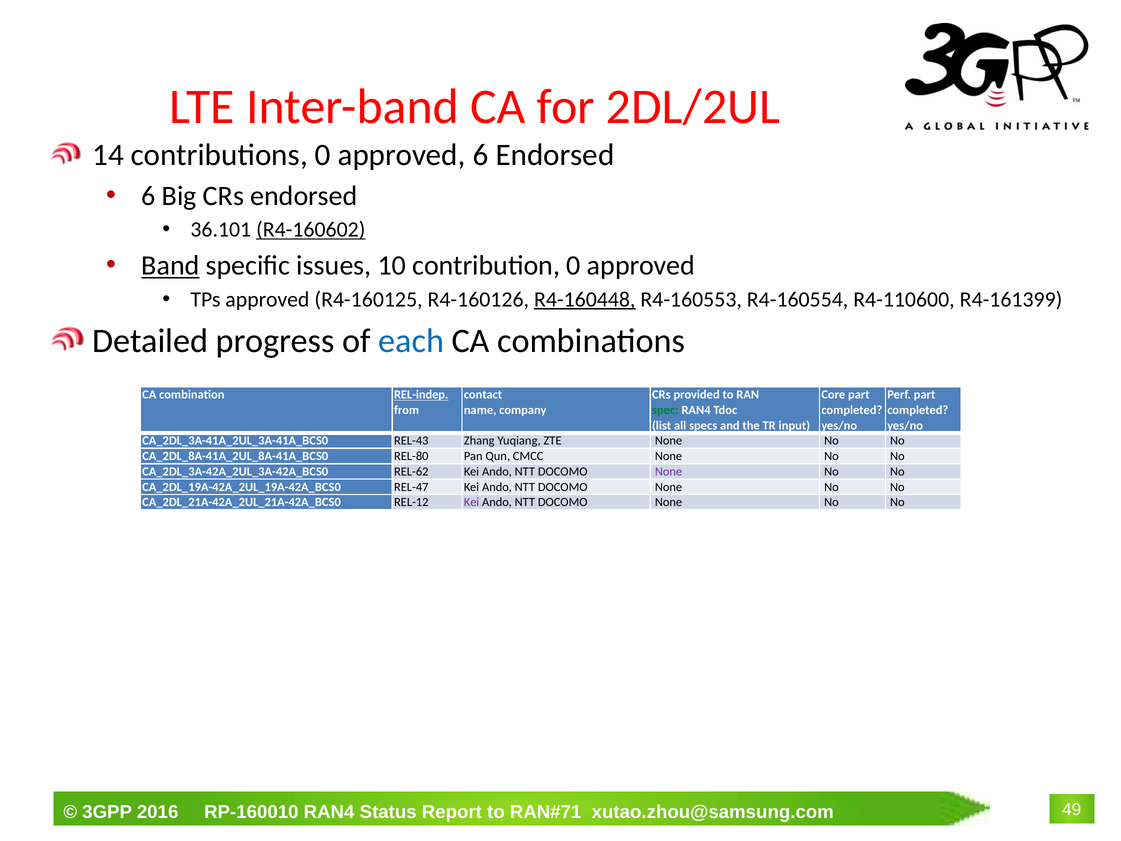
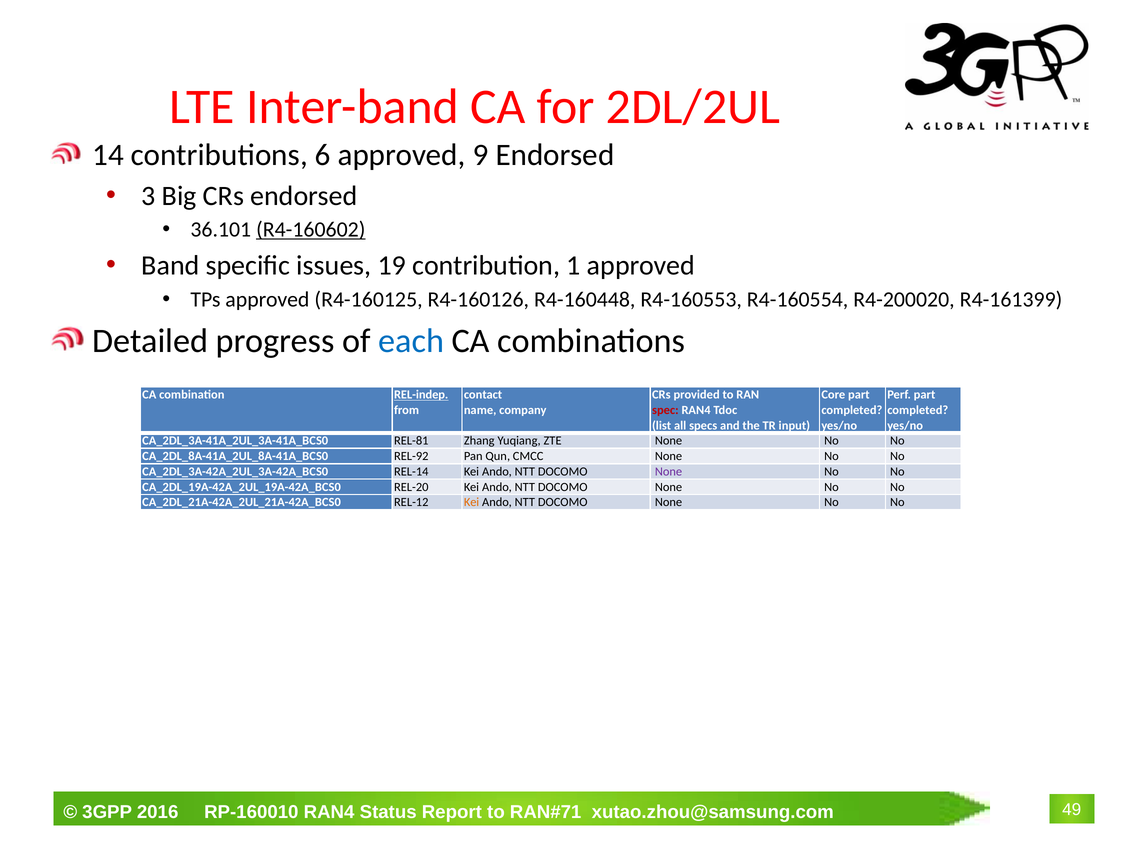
contributions 0: 0 -> 6 (323, 155)
approved 6: 6 -> 9 (480, 155)
6: 6 -> 3 (148, 196)
Band underline: present -> none (170, 266)
10: 10 -> 19 (392, 266)
contribution 0: 0 -> 1 (574, 266)
R4-160448 underline: present -> none (585, 299)
R4-110600: R4-110600 -> R4-200020 (904, 299)
spec colour: green -> red (665, 410)
REL-43: REL-43 -> REL-81 (411, 441)
REL-80: REL-80 -> REL-92 (411, 456)
REL-62: REL-62 -> REL-14 (411, 471)
REL-47: REL-47 -> REL-20 (411, 487)
Kei colour: purple -> orange (472, 502)
